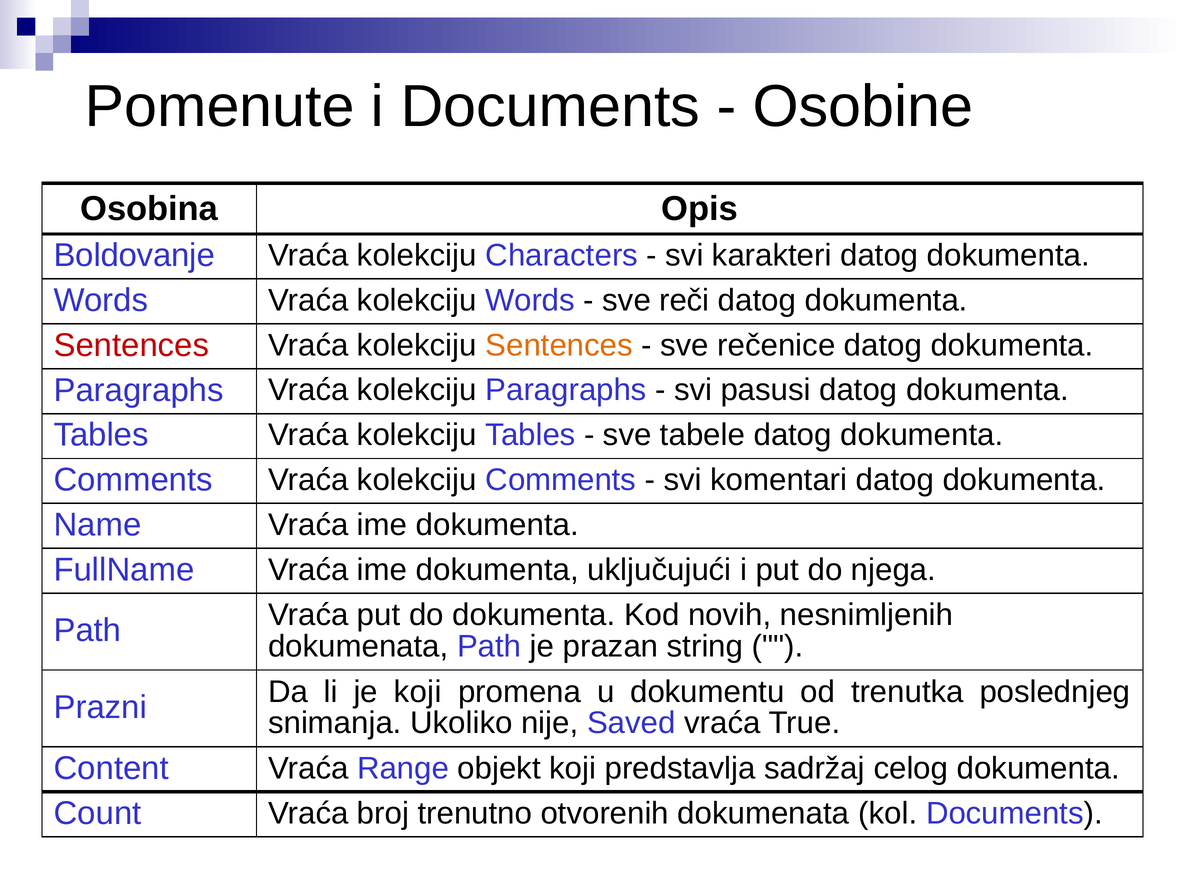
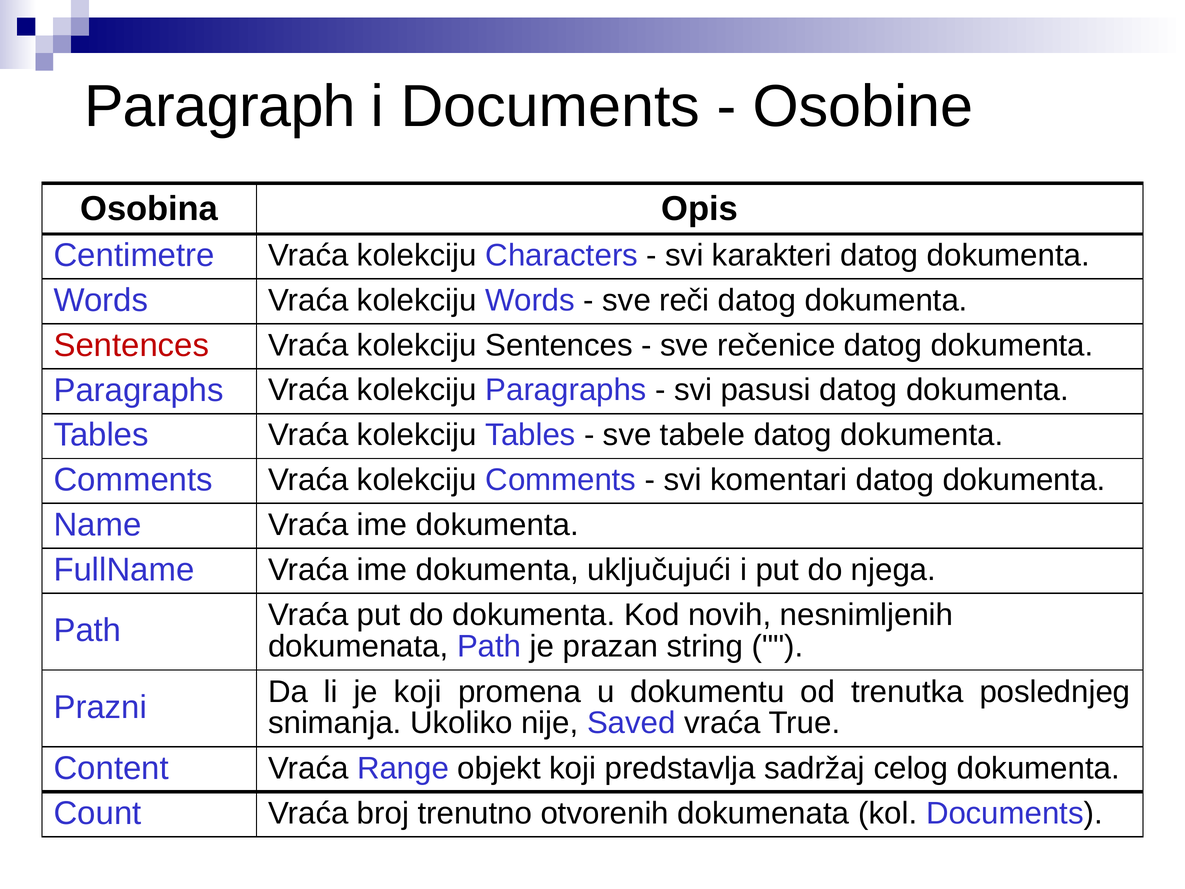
Pomenute: Pomenute -> Paragraph (220, 107)
Boldovanje: Boldovanje -> Centimetre (134, 255)
Sentences colour: orange -> black (559, 345)
